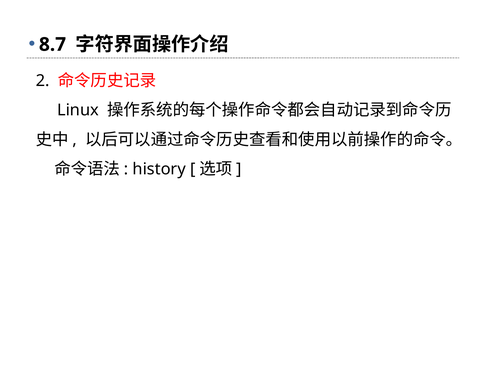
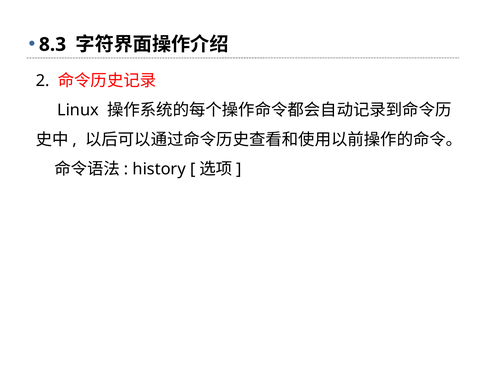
8.7: 8.7 -> 8.3 (53, 45)
